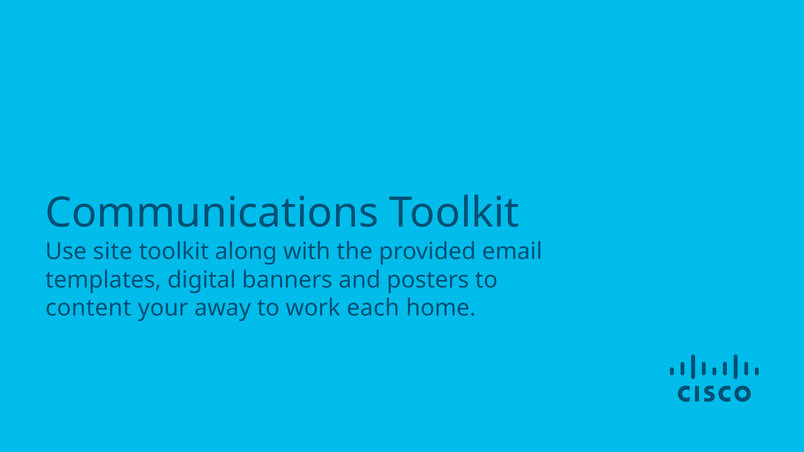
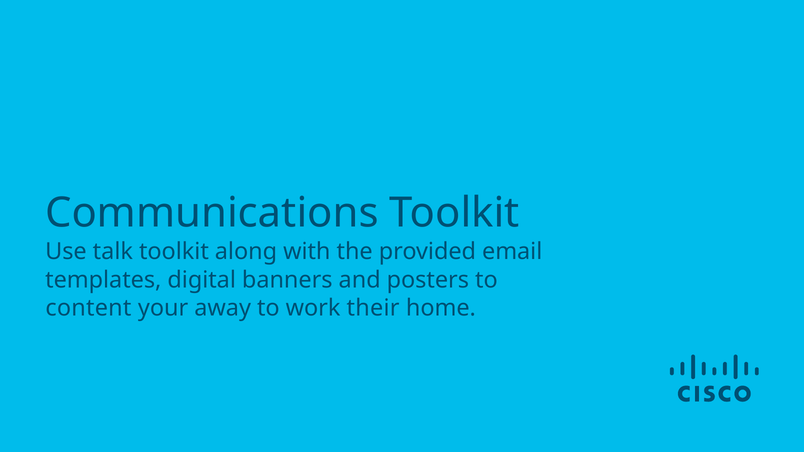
site: site -> talk (113, 252)
each: each -> their (373, 308)
